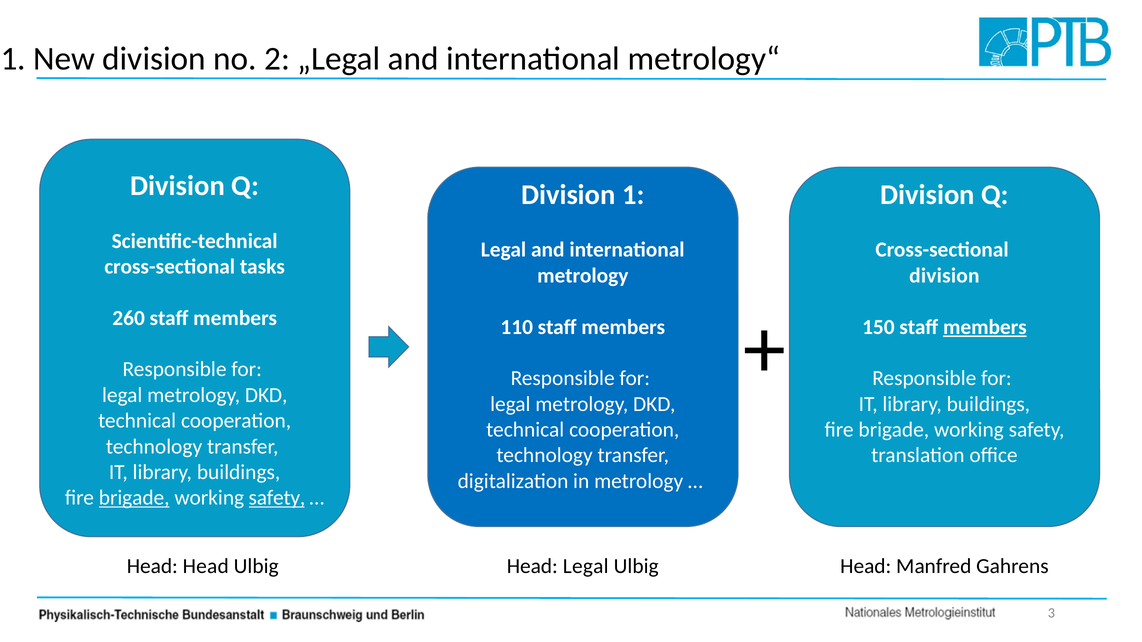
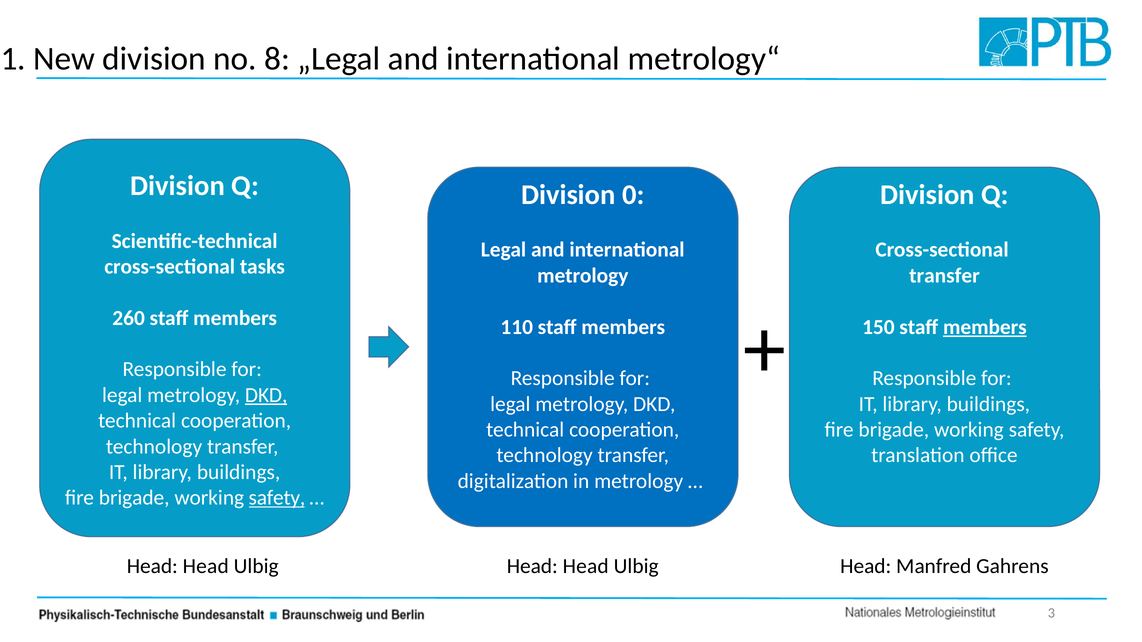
2: 2 -> 8 (277, 59)
Division 1: 1 -> 0 (633, 195)
division: division -> transfer (944, 276)
DKD underline: none -> present (266, 395)
brigade underline: present -> none (134, 498)
Ulbig Head Legal: Legal -> Head (586, 566)
